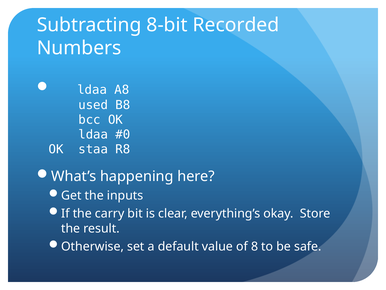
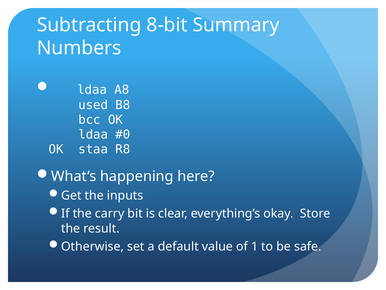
Recorded: Recorded -> Summary (236, 25)
8: 8 -> 1 (255, 246)
